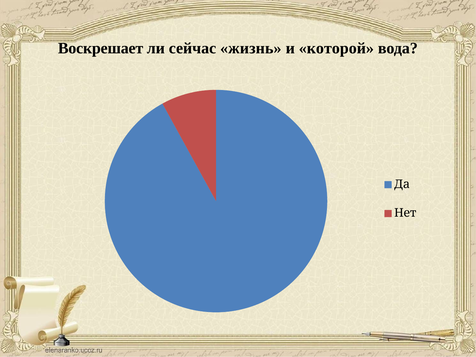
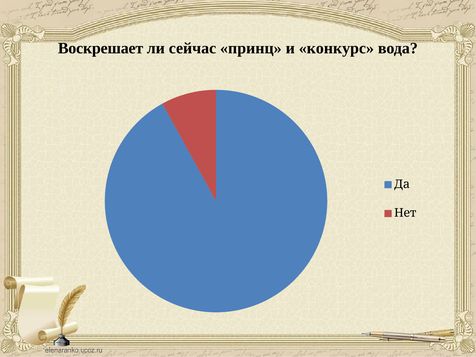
жизнь: жизнь -> принц (251, 48)
которой: которой -> конкурс (336, 48)
